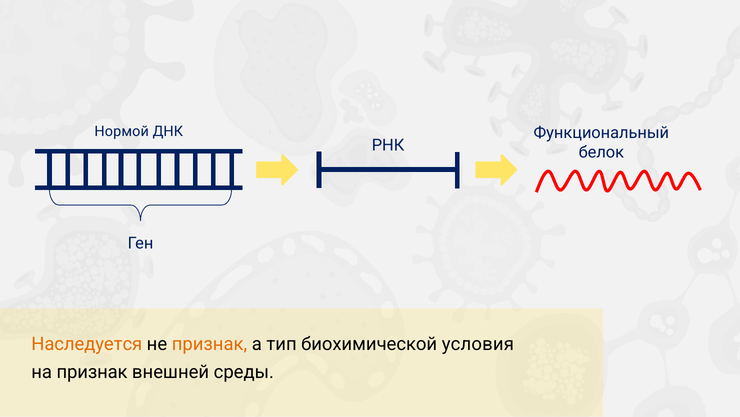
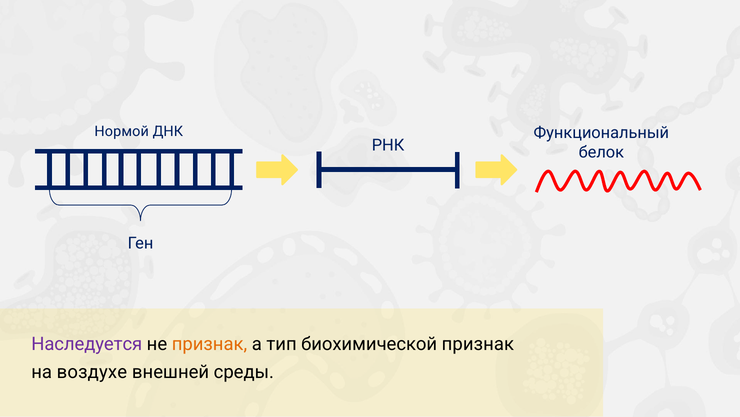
Наследуется colour: orange -> purple (87, 344)
биохимической условия: условия -> признак (478, 344)
на признак: признак -> воздухе (92, 371)
